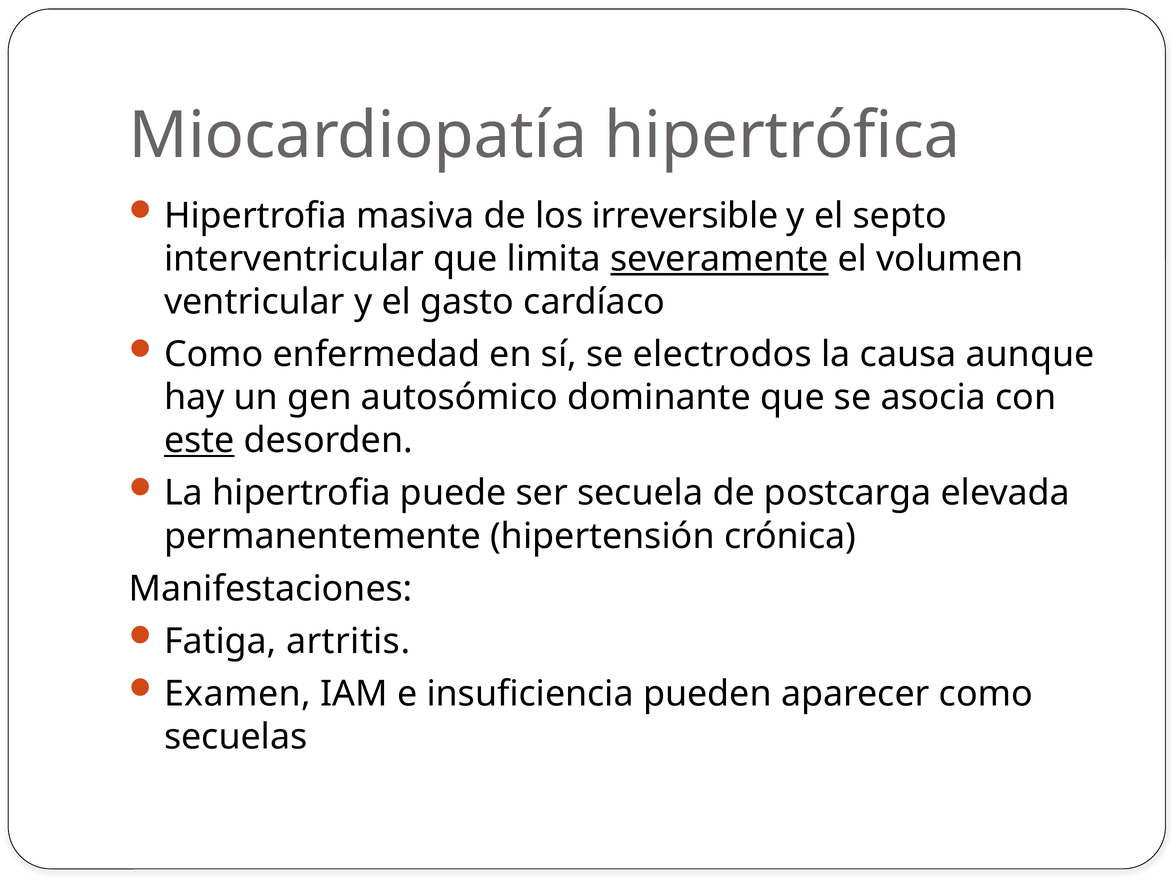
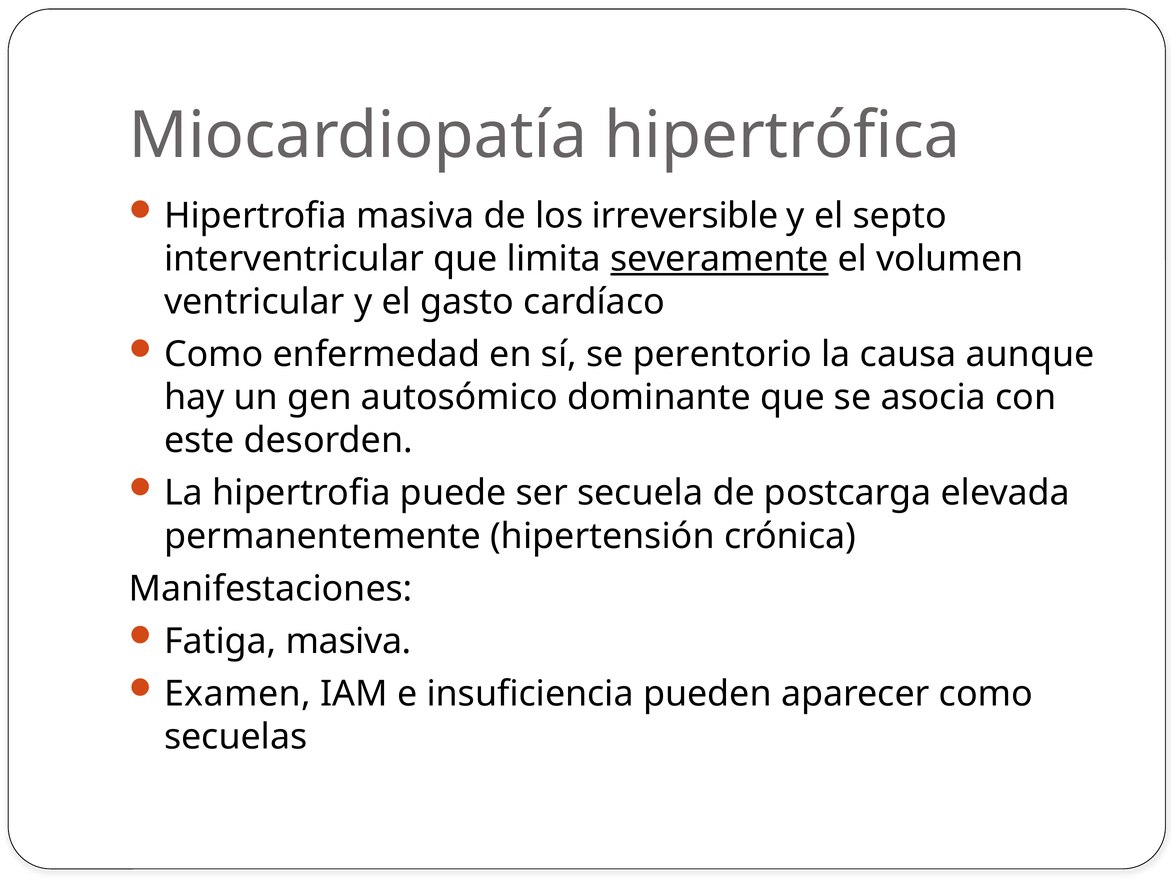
electrodos: electrodos -> perentorio (722, 354)
este underline: present -> none (199, 440)
Fatiga artritis: artritis -> masiva (349, 641)
